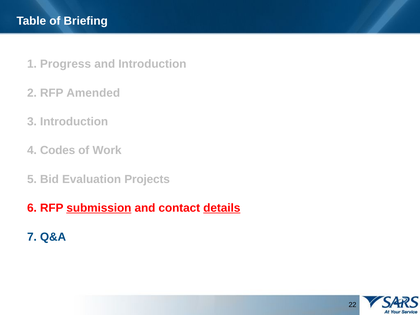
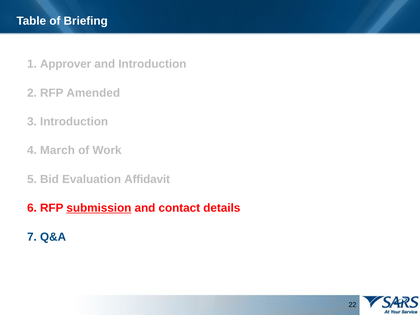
Progress: Progress -> Approver (66, 64)
Codes: Codes -> March (57, 150)
Projects: Projects -> Affidavit (147, 179)
details underline: present -> none (222, 208)
